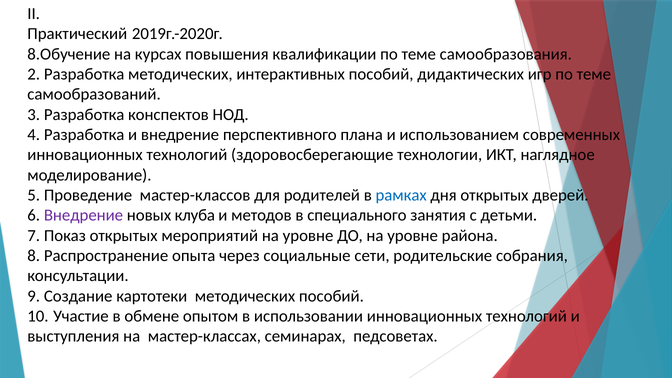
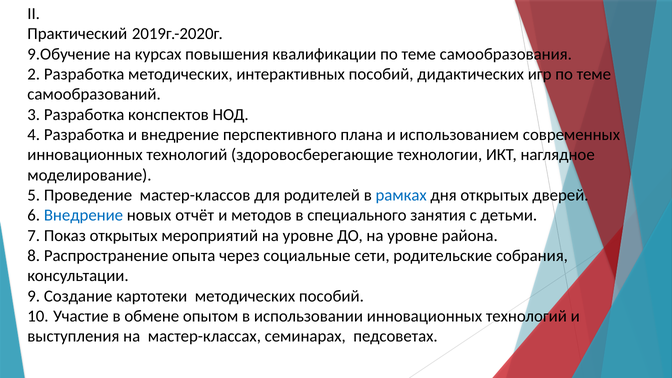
8.Обучение: 8.Обучение -> 9.Обучение (69, 54)
Внедрение colour: purple -> blue (83, 215)
клуба: клуба -> отчёт (195, 215)
